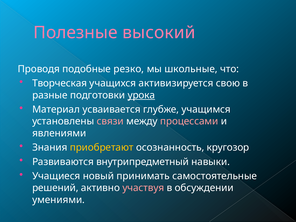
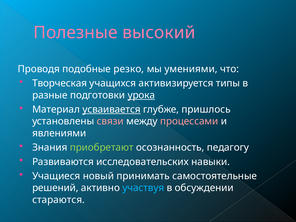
школьные: школьные -> умениями (191, 69)
свою: свою -> типы (228, 83)
усваивается underline: none -> present (112, 109)
учащимся: учащимся -> пришлось (206, 109)
приобретают colour: yellow -> light green (102, 147)
кругозор: кругозор -> педагогу (228, 147)
внутрипредметный: внутрипредметный -> исследовательских (142, 162)
участвуя colour: pink -> light blue (143, 188)
умениями: умениями -> стараются (59, 200)
